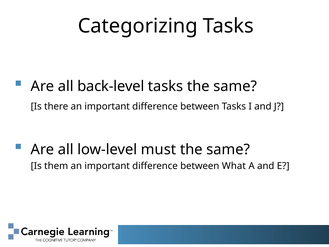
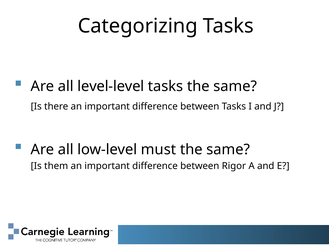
back-level: back-level -> level-level (111, 86)
What: What -> Rigor (234, 166)
